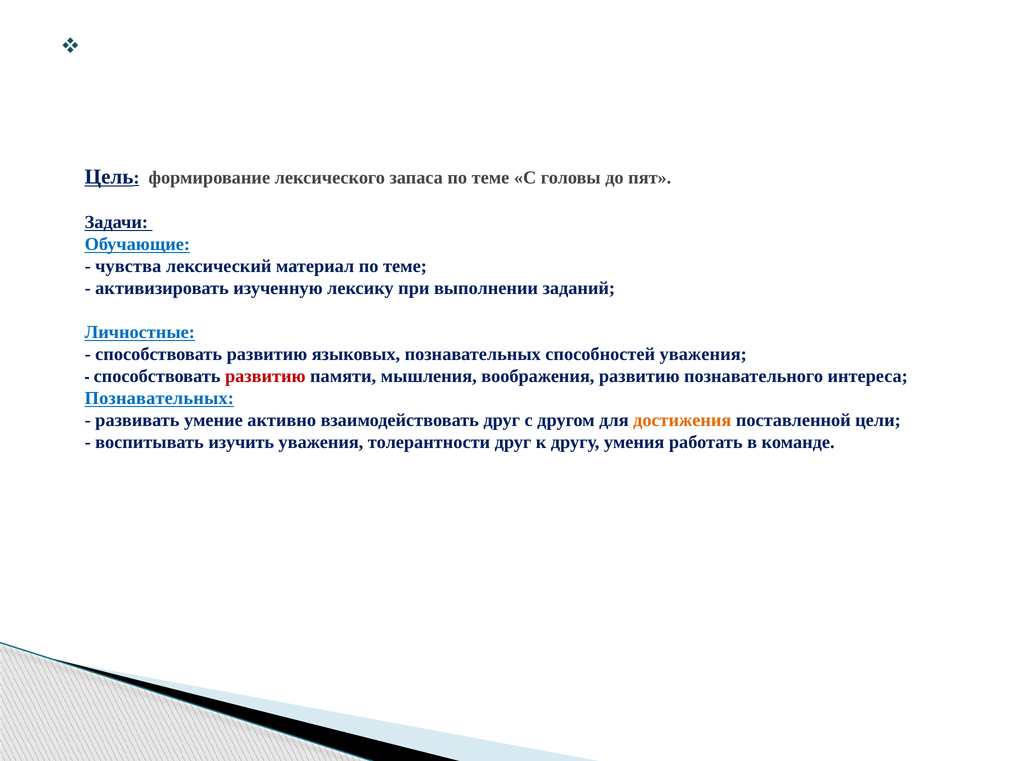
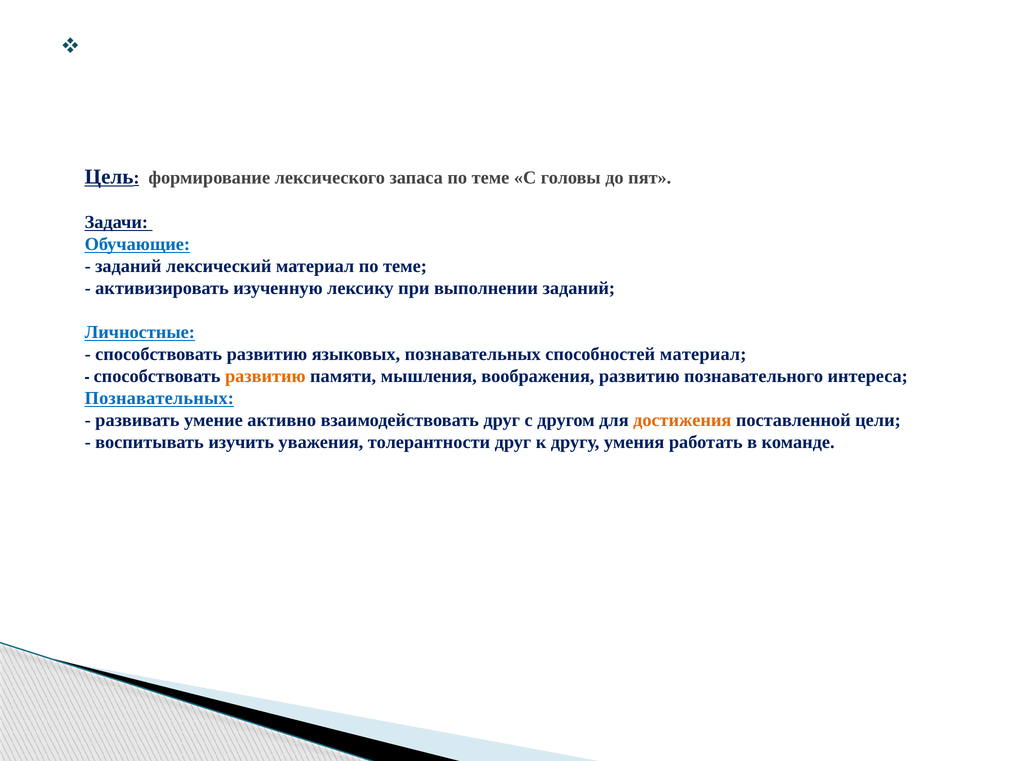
чувства: чувства -> заданий (128, 266)
способностей уважения: уважения -> материал (703, 354)
развитию colour: red -> orange (265, 376)
